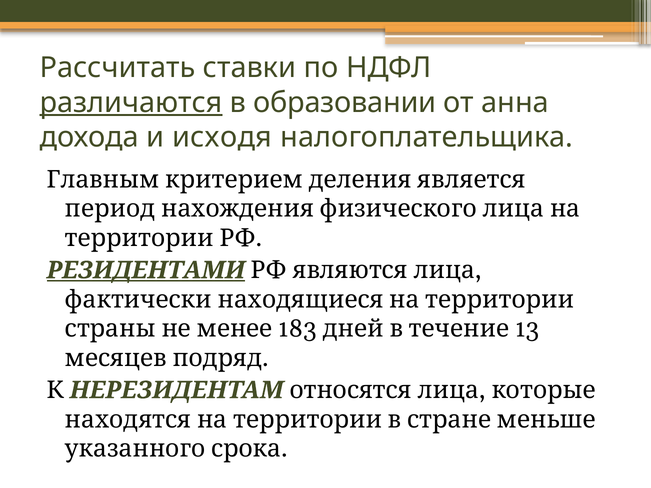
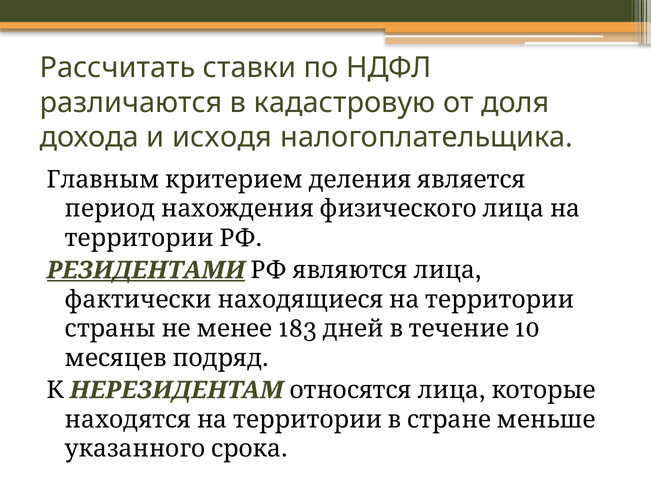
различаются underline: present -> none (131, 103)
образовании: образовании -> кадастровую (345, 103)
анна: анна -> доля (515, 103)
13: 13 -> 10 (527, 329)
